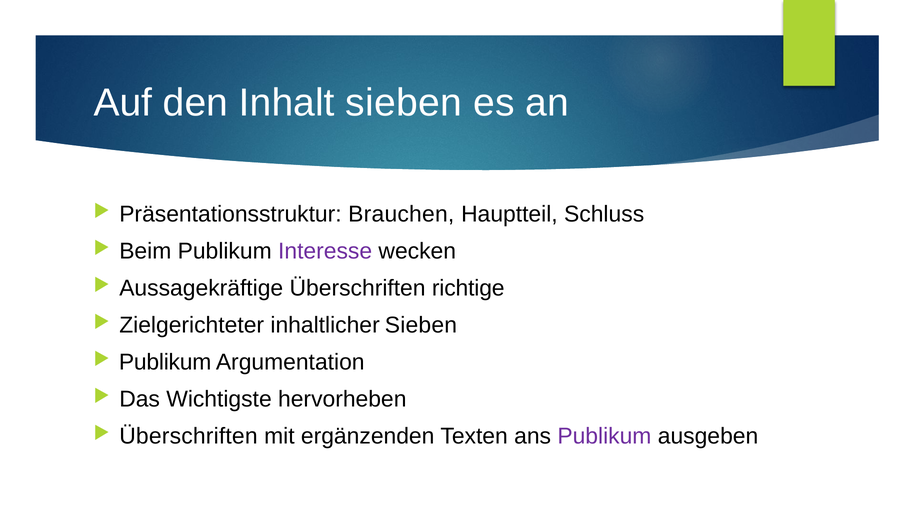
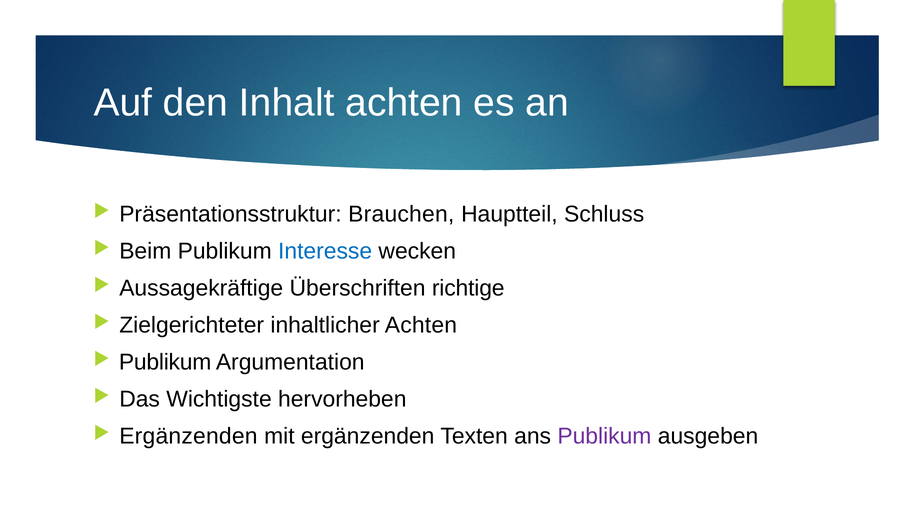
Inhalt sieben: sieben -> achten (404, 103)
Interesse colour: purple -> blue (325, 251)
inhaltlicher Sieben: Sieben -> Achten (421, 325)
Überschriften: Überschriften -> Ergänzenden (188, 436)
